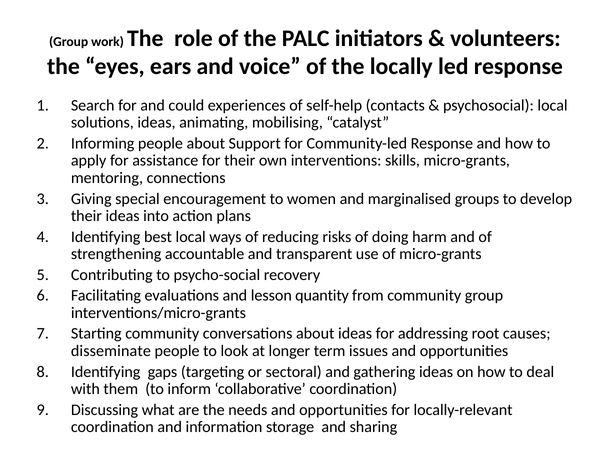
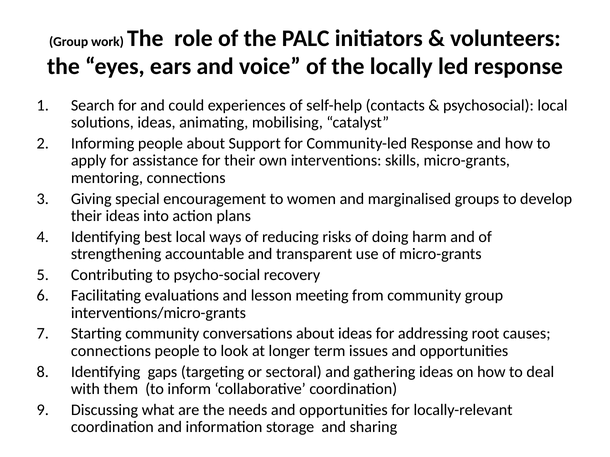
quantity: quantity -> meeting (322, 296)
disseminate: disseminate -> connections (111, 351)
